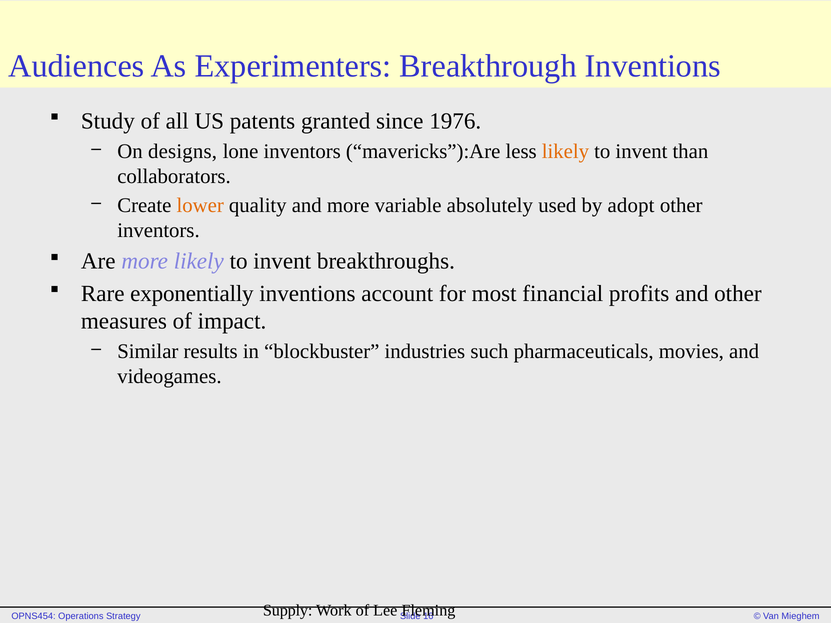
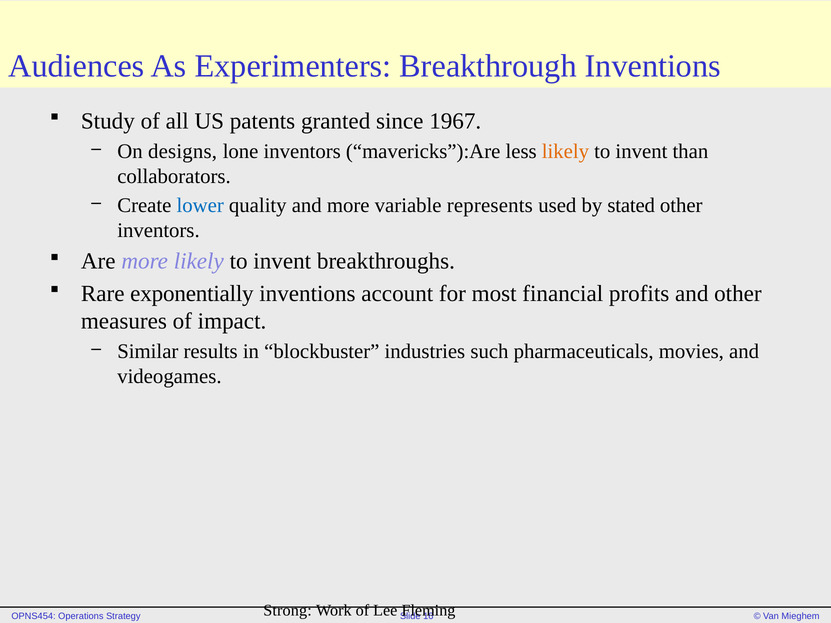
1976: 1976 -> 1967 (455, 121)
lower colour: orange -> blue (200, 205)
absolutely: absolutely -> represents (490, 205)
adopt: adopt -> stated (631, 205)
Supply: Supply -> Strong (288, 610)
